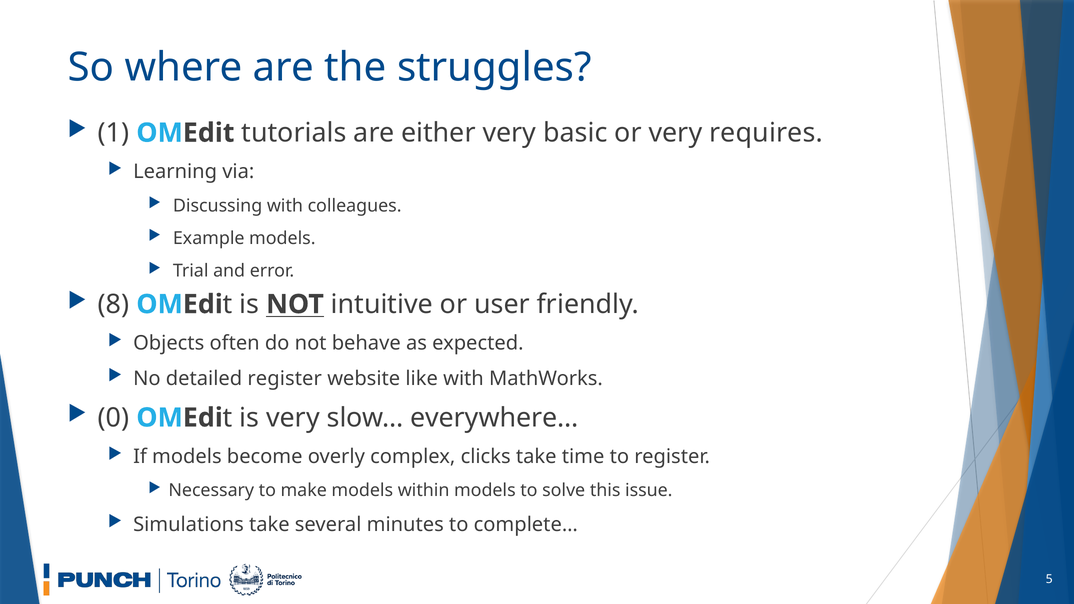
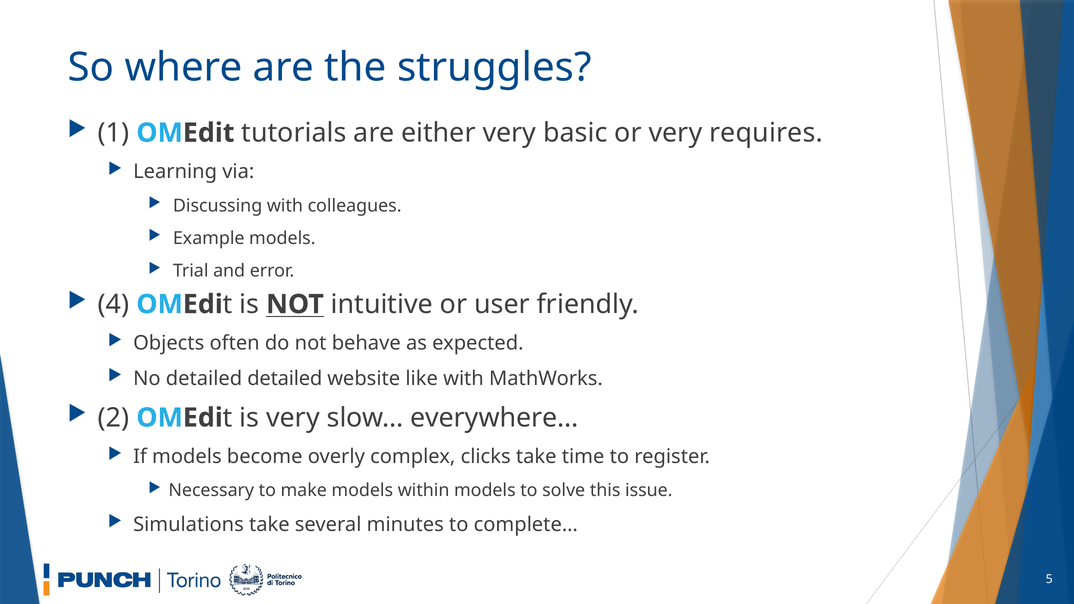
8: 8 -> 4 (114, 304)
detailed register: register -> detailed (285, 379)
0: 0 -> 2 (114, 418)
